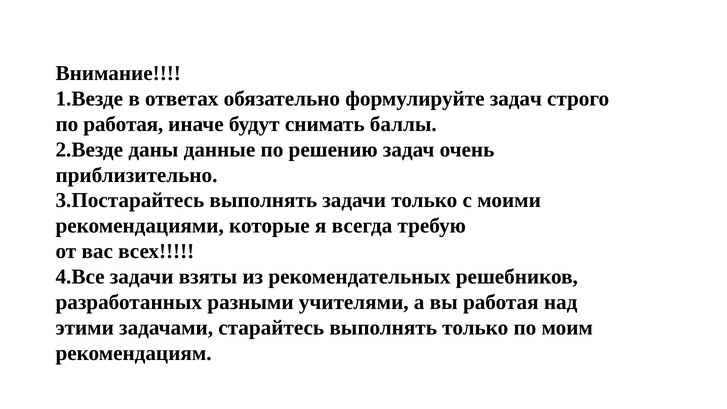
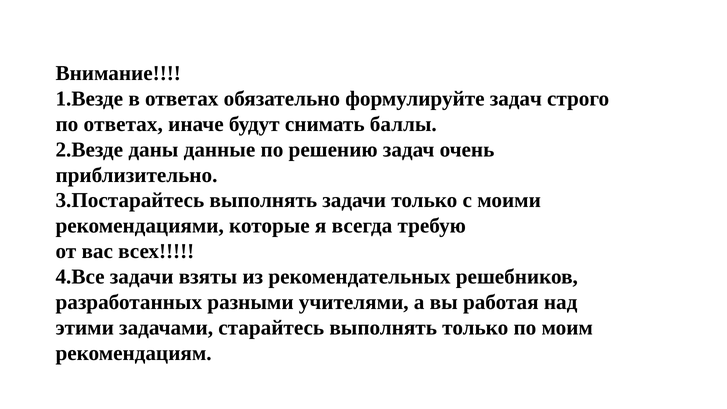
по работая: работая -> ответах (123, 124)
